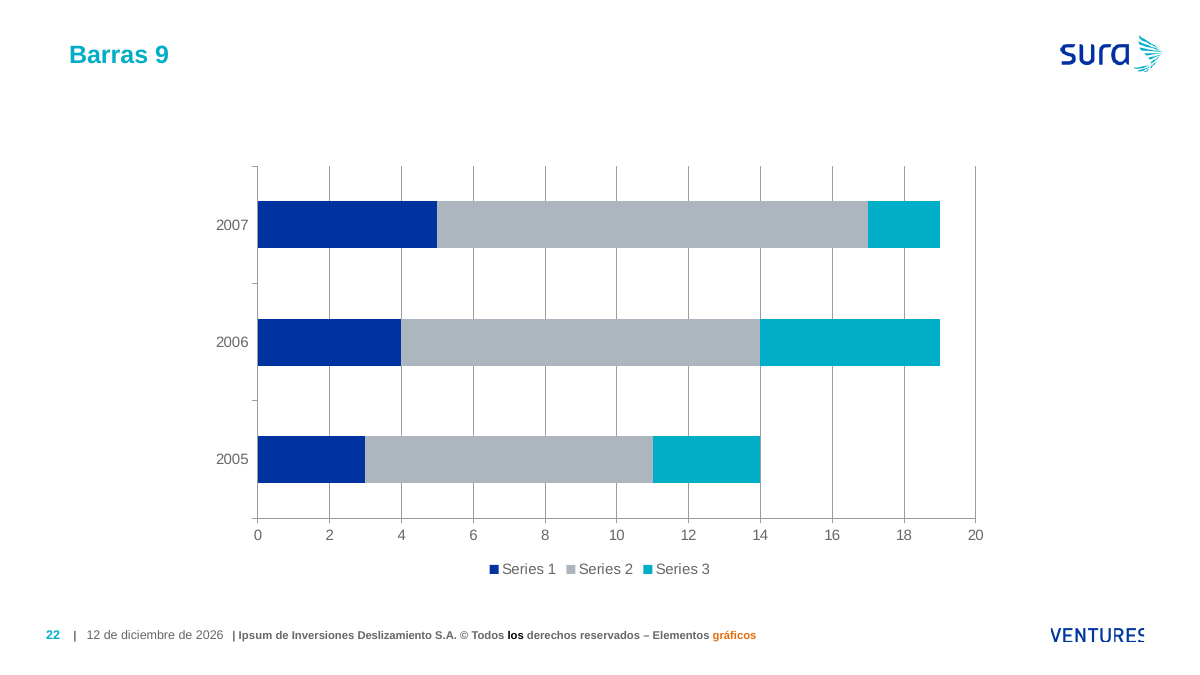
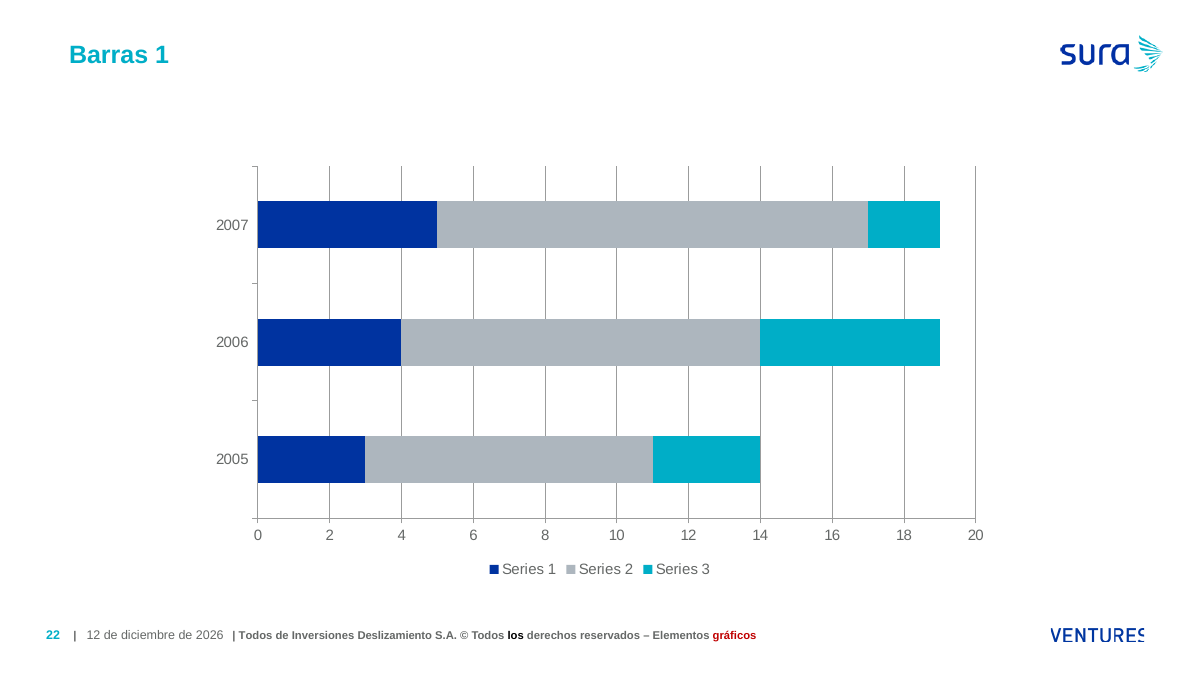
Barras 9: 9 -> 1 (162, 55)
Ipsum: Ipsum -> Todos (256, 636)
gráficos colour: orange -> red (735, 636)
